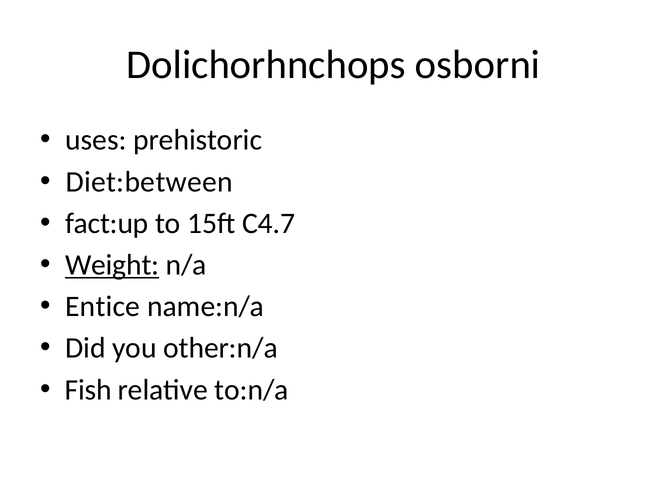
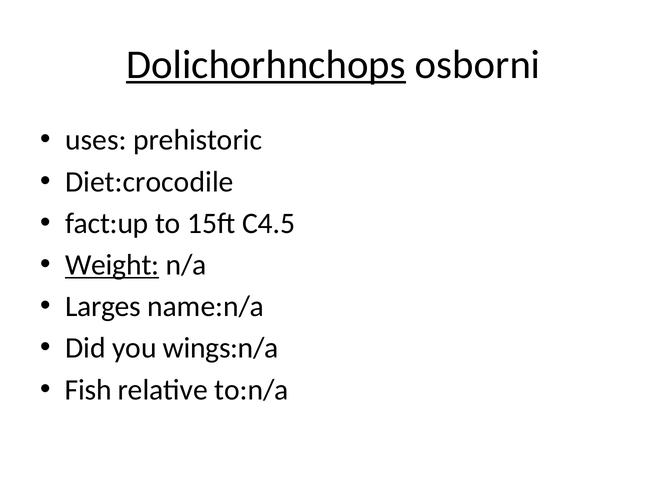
Dolichorhnchops underline: none -> present (266, 65)
Diet:between: Diet:between -> Diet:crocodile (149, 181)
C4.7: C4.7 -> C4.5 (269, 223)
Entice: Entice -> Larges (103, 306)
other:n/a: other:n/a -> wings:n/a (221, 348)
